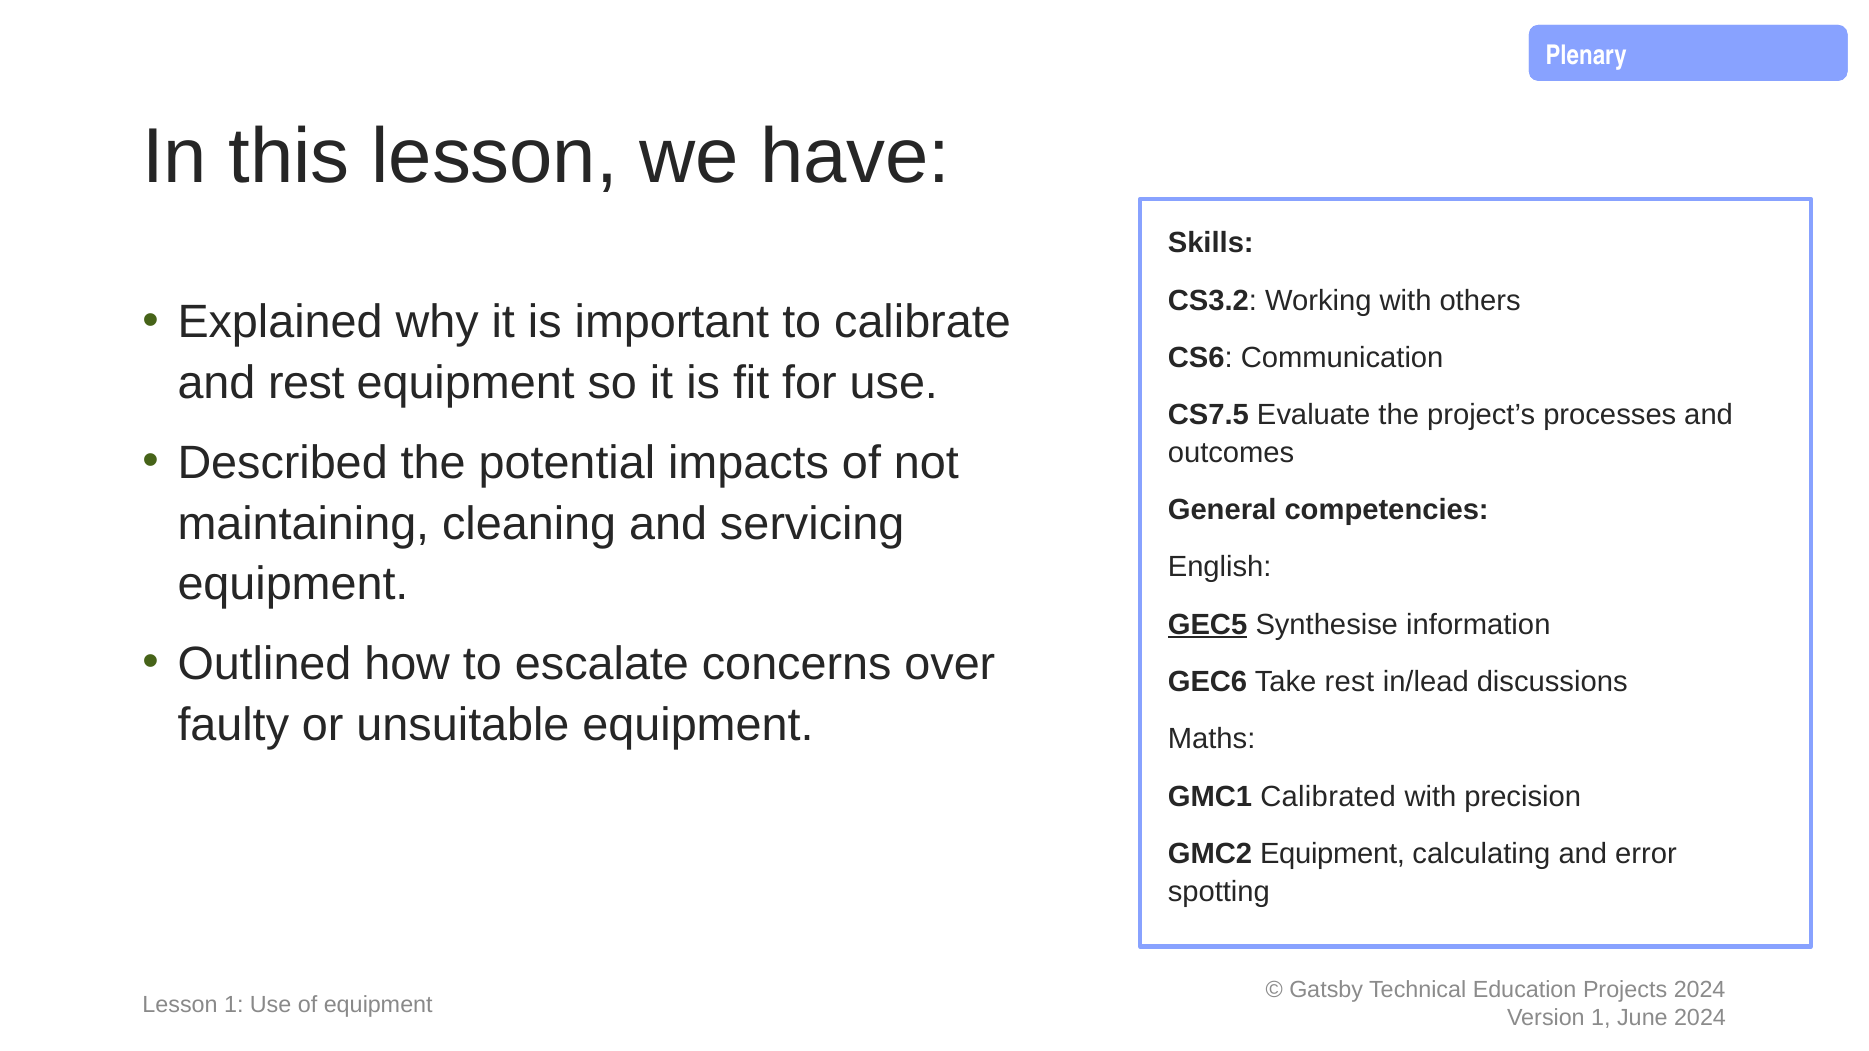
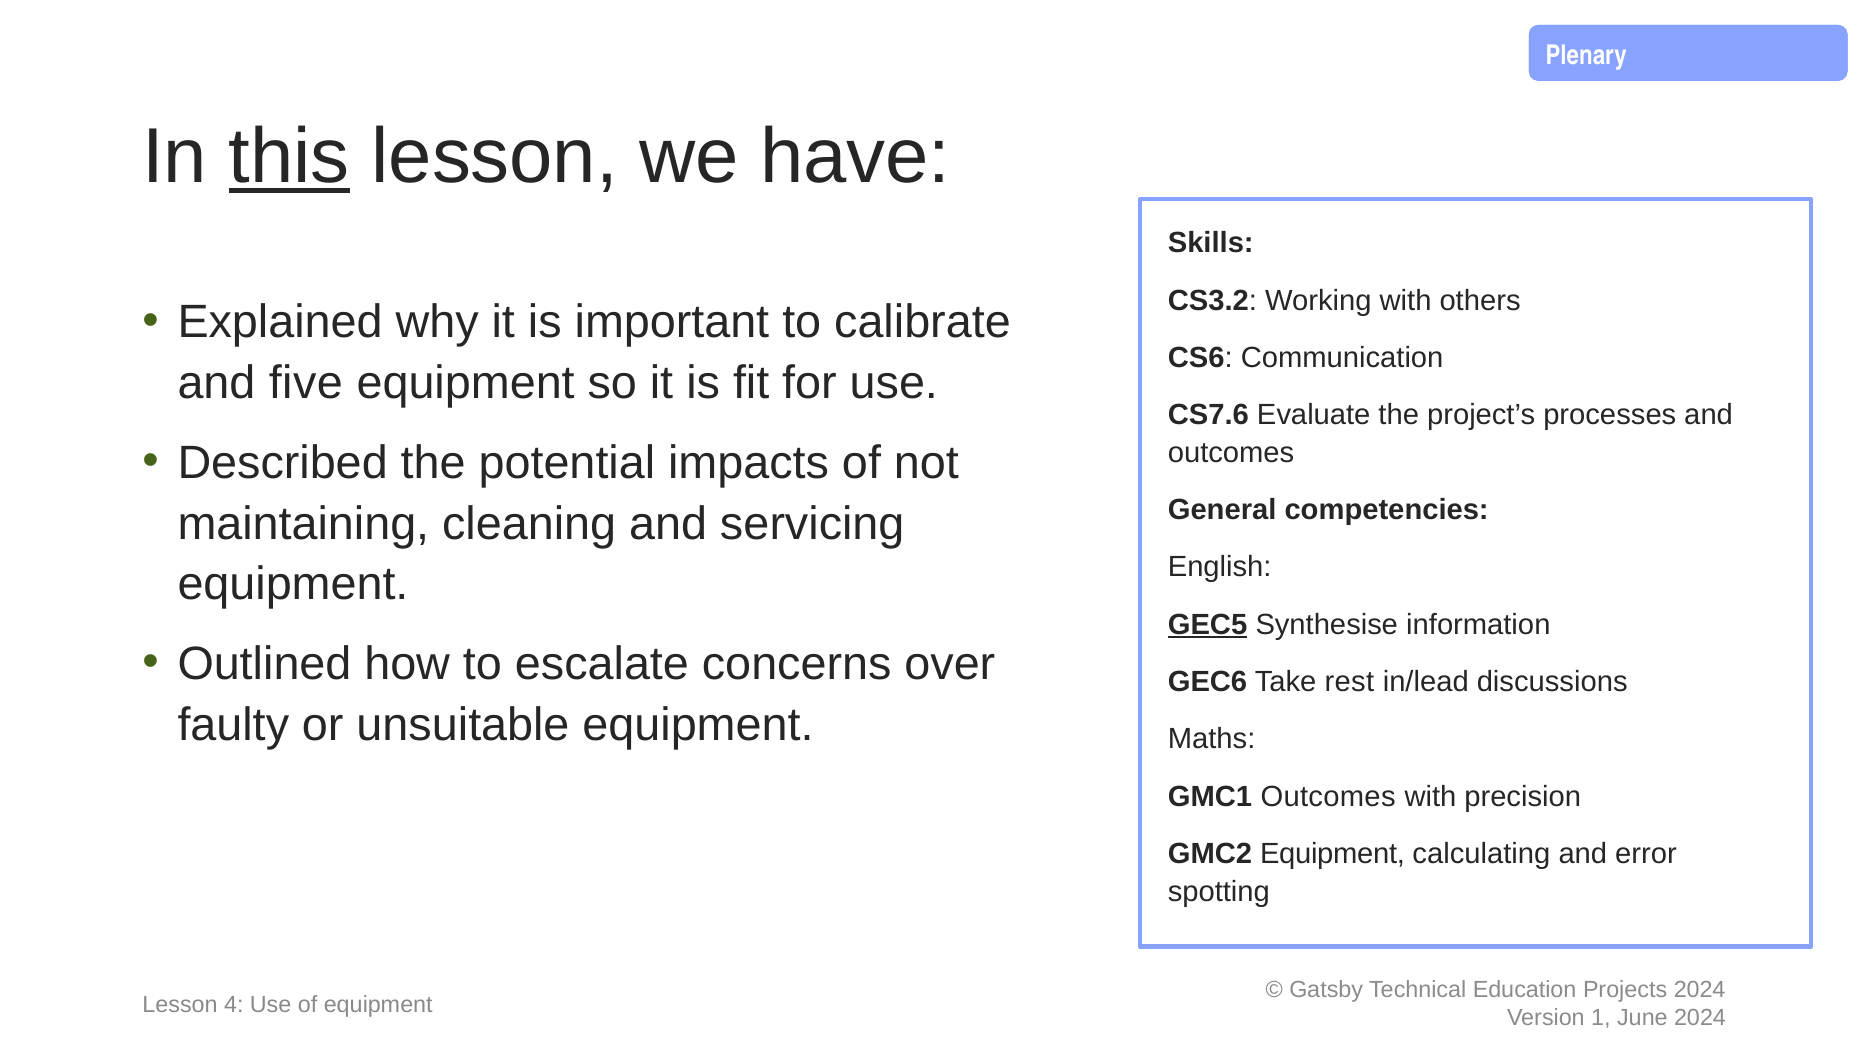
this underline: none -> present (289, 157)
and rest: rest -> five (306, 383)
CS7.5: CS7.5 -> CS7.6 (1208, 415)
GMC1 Calibrated: Calibrated -> Outcomes (1328, 797)
Lesson 1: 1 -> 4 (234, 1005)
